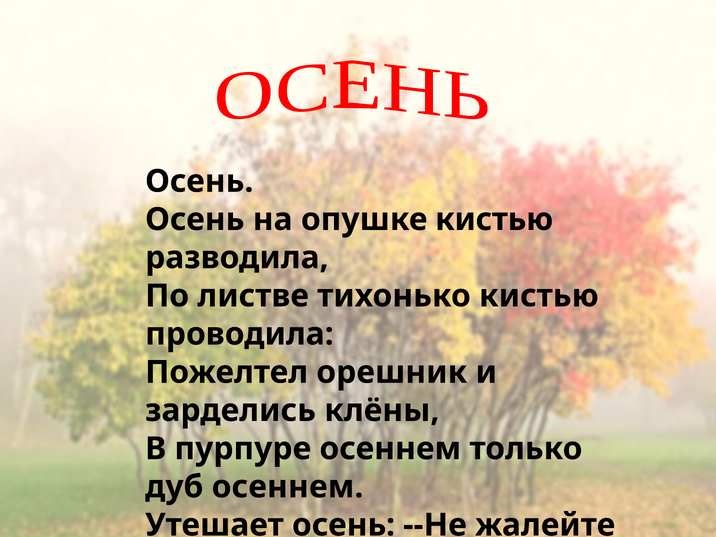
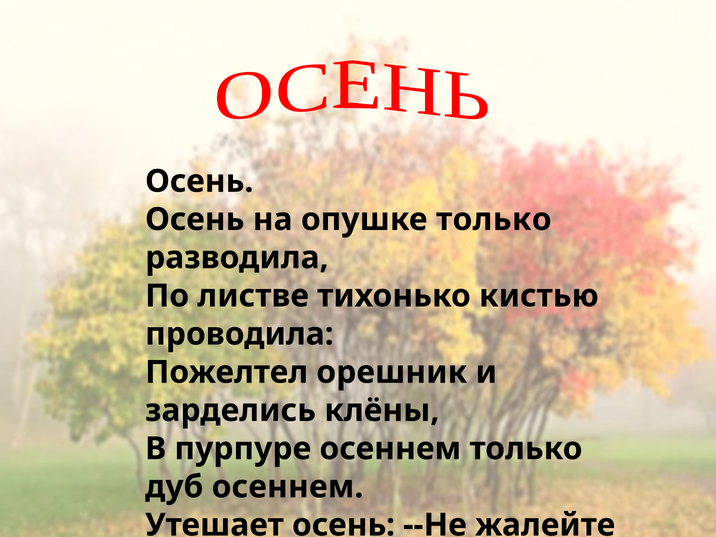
опушке кистью: кистью -> только (494, 219)
